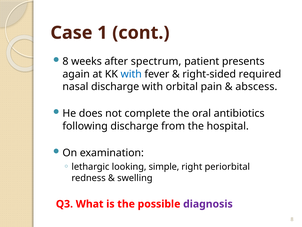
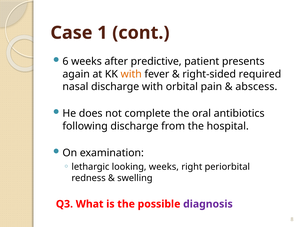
8: 8 -> 6 (65, 61)
spectrum: spectrum -> predictive (156, 61)
with colour: blue -> orange (131, 74)
looking simple: simple -> weeks (164, 167)
